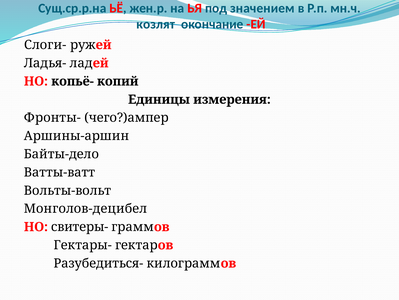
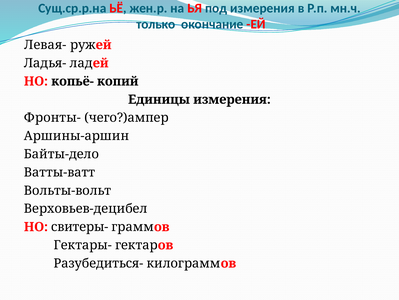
под значением: значением -> измерения (262, 8)
козлят: козлят -> только (156, 24)
Слоги-: Слоги- -> Левая- (45, 45)
Монголов-децибел: Монголов-децибел -> Верховьев-децибел (86, 208)
